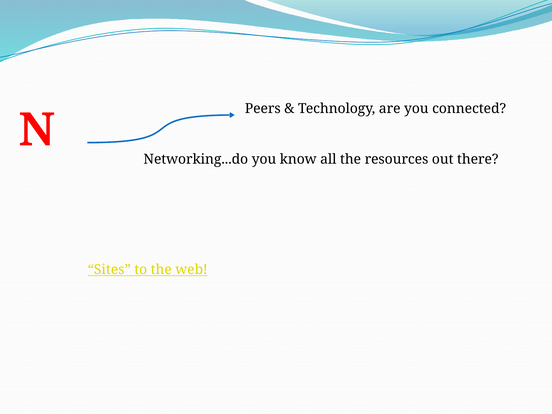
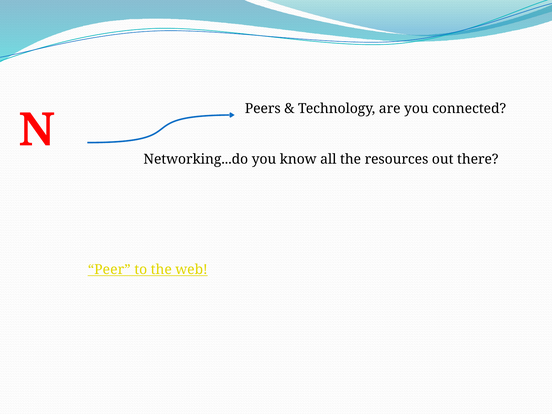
Sites: Sites -> Peer (109, 270)
